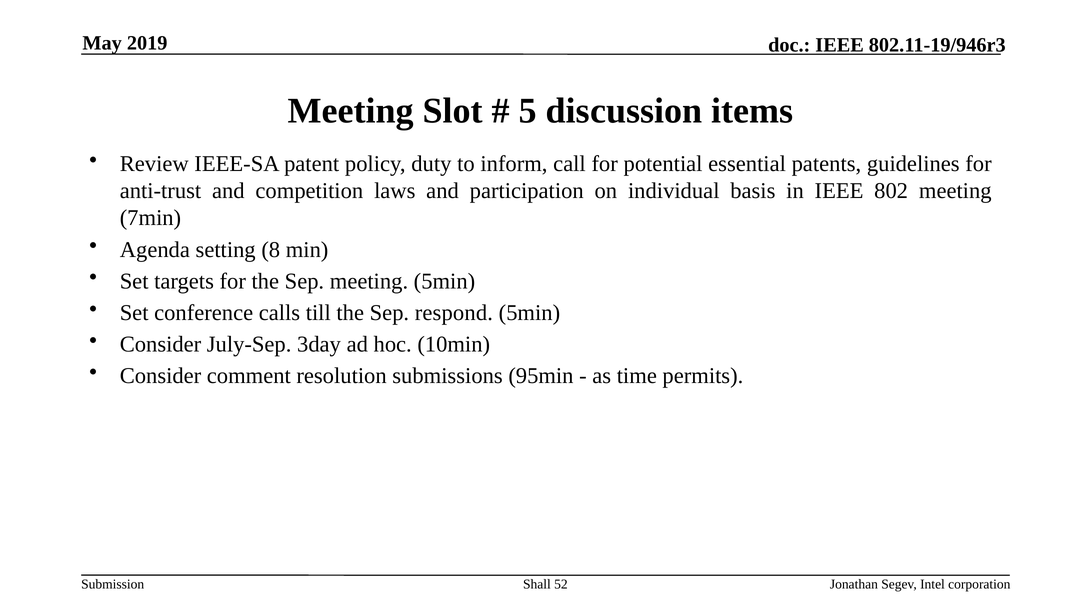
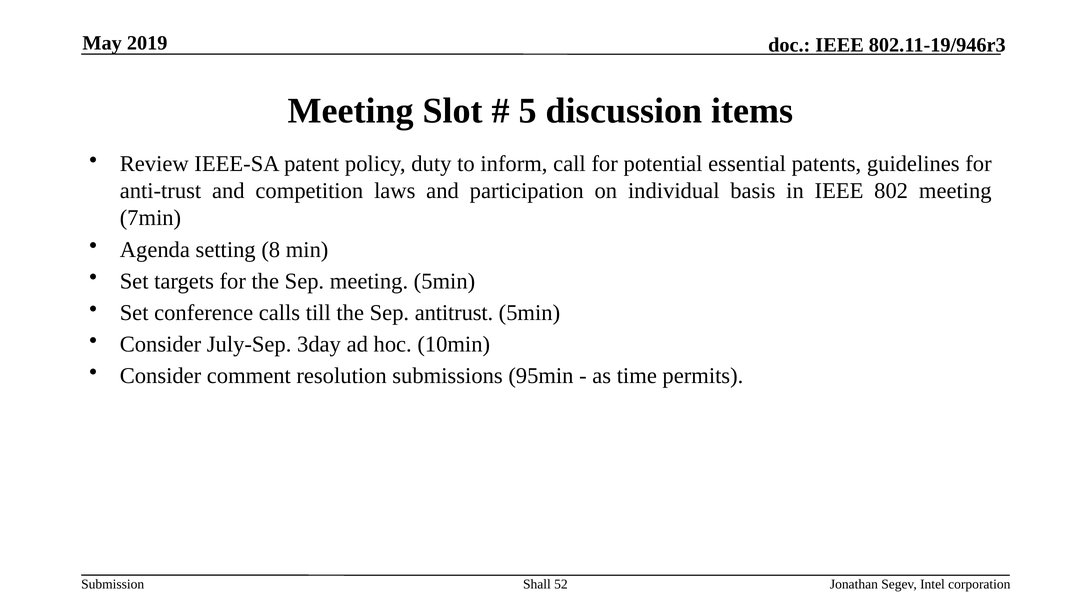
respond: respond -> antitrust (454, 313)
